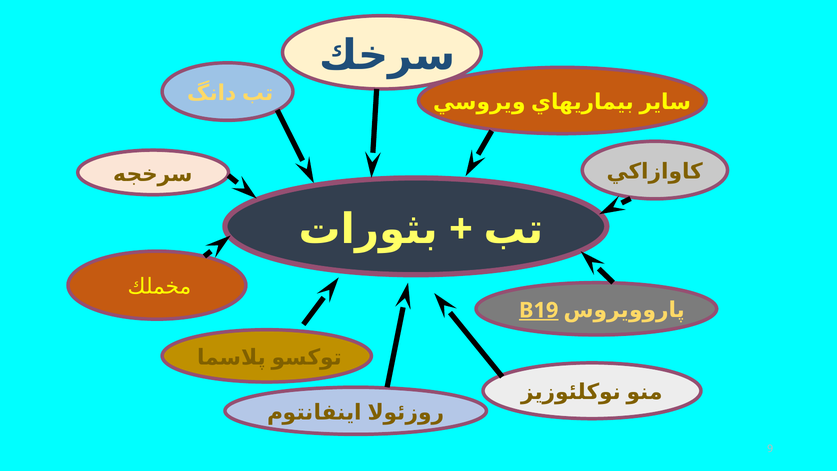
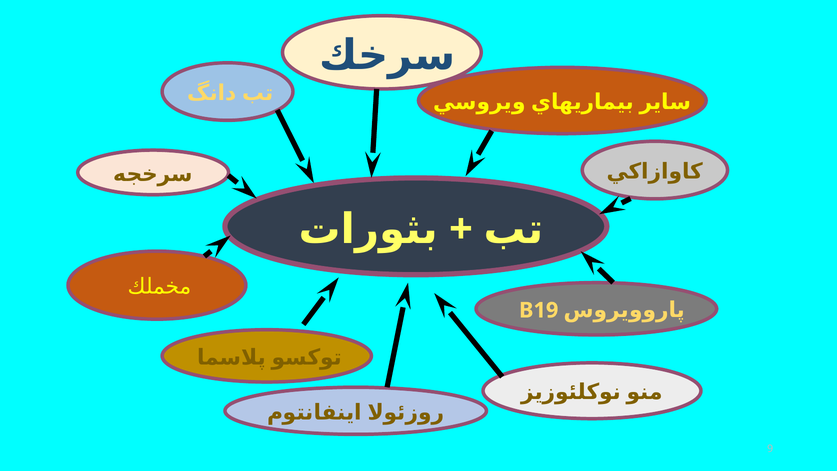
B19 underline: present -> none (539, 310)
